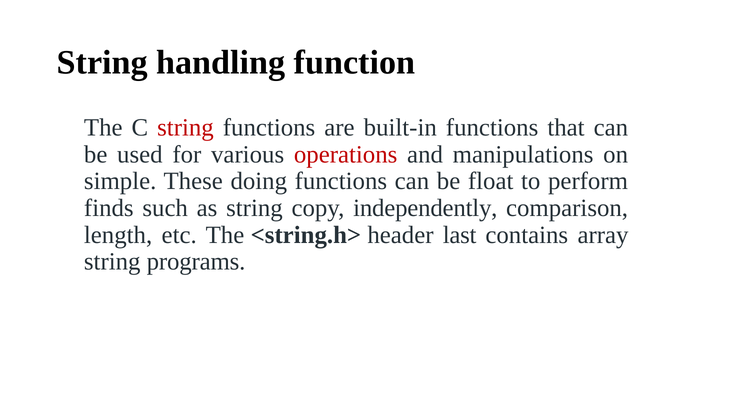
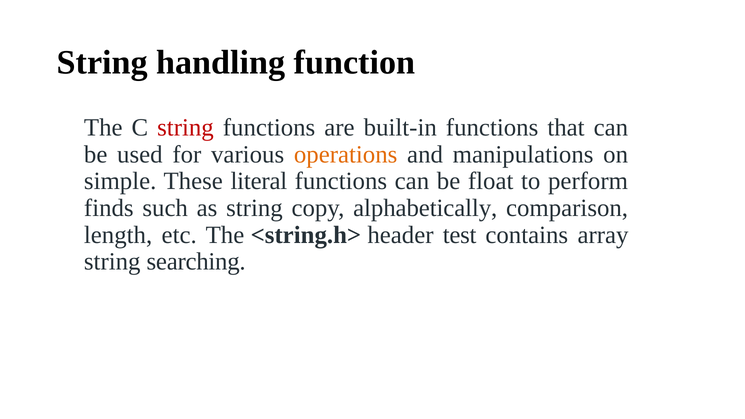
operations colour: red -> orange (346, 154)
doing: doing -> literal (259, 181)
independently: independently -> alphabetically (425, 208)
last: last -> test (460, 235)
programs: programs -> searching (196, 262)
